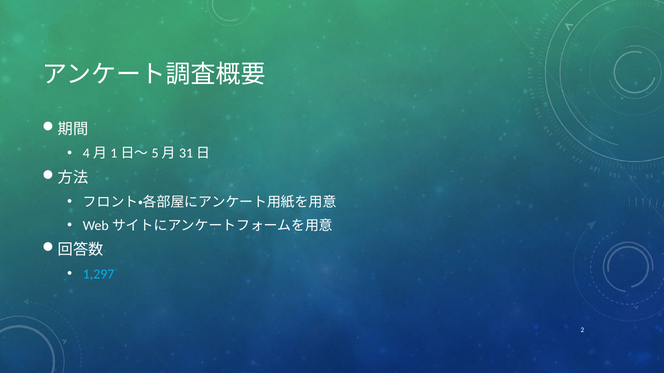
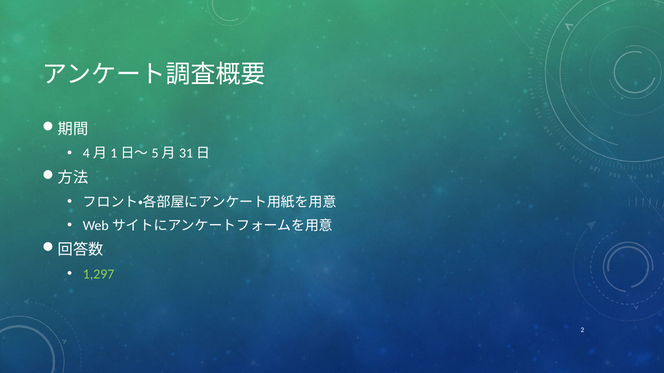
1,297 colour: light blue -> light green (99, 275)
